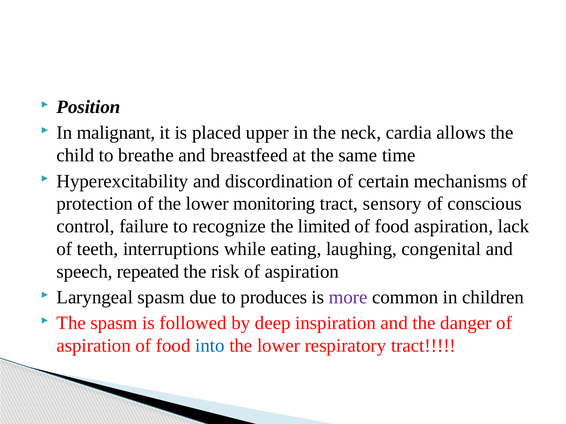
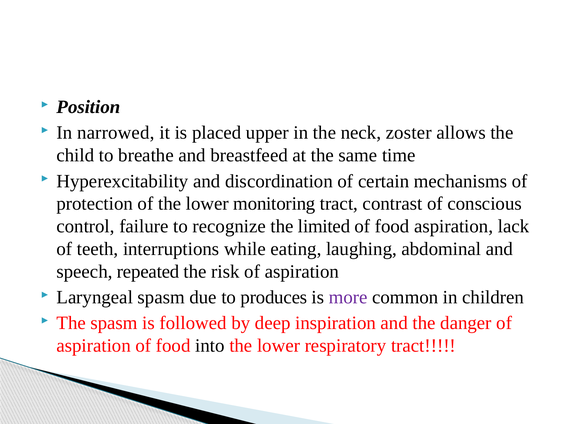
malignant: malignant -> narrowed (116, 133)
cardia: cardia -> zoster (409, 133)
sensory: sensory -> contrast (392, 204)
congenital: congenital -> abdominal (441, 249)
into colour: blue -> black (210, 346)
